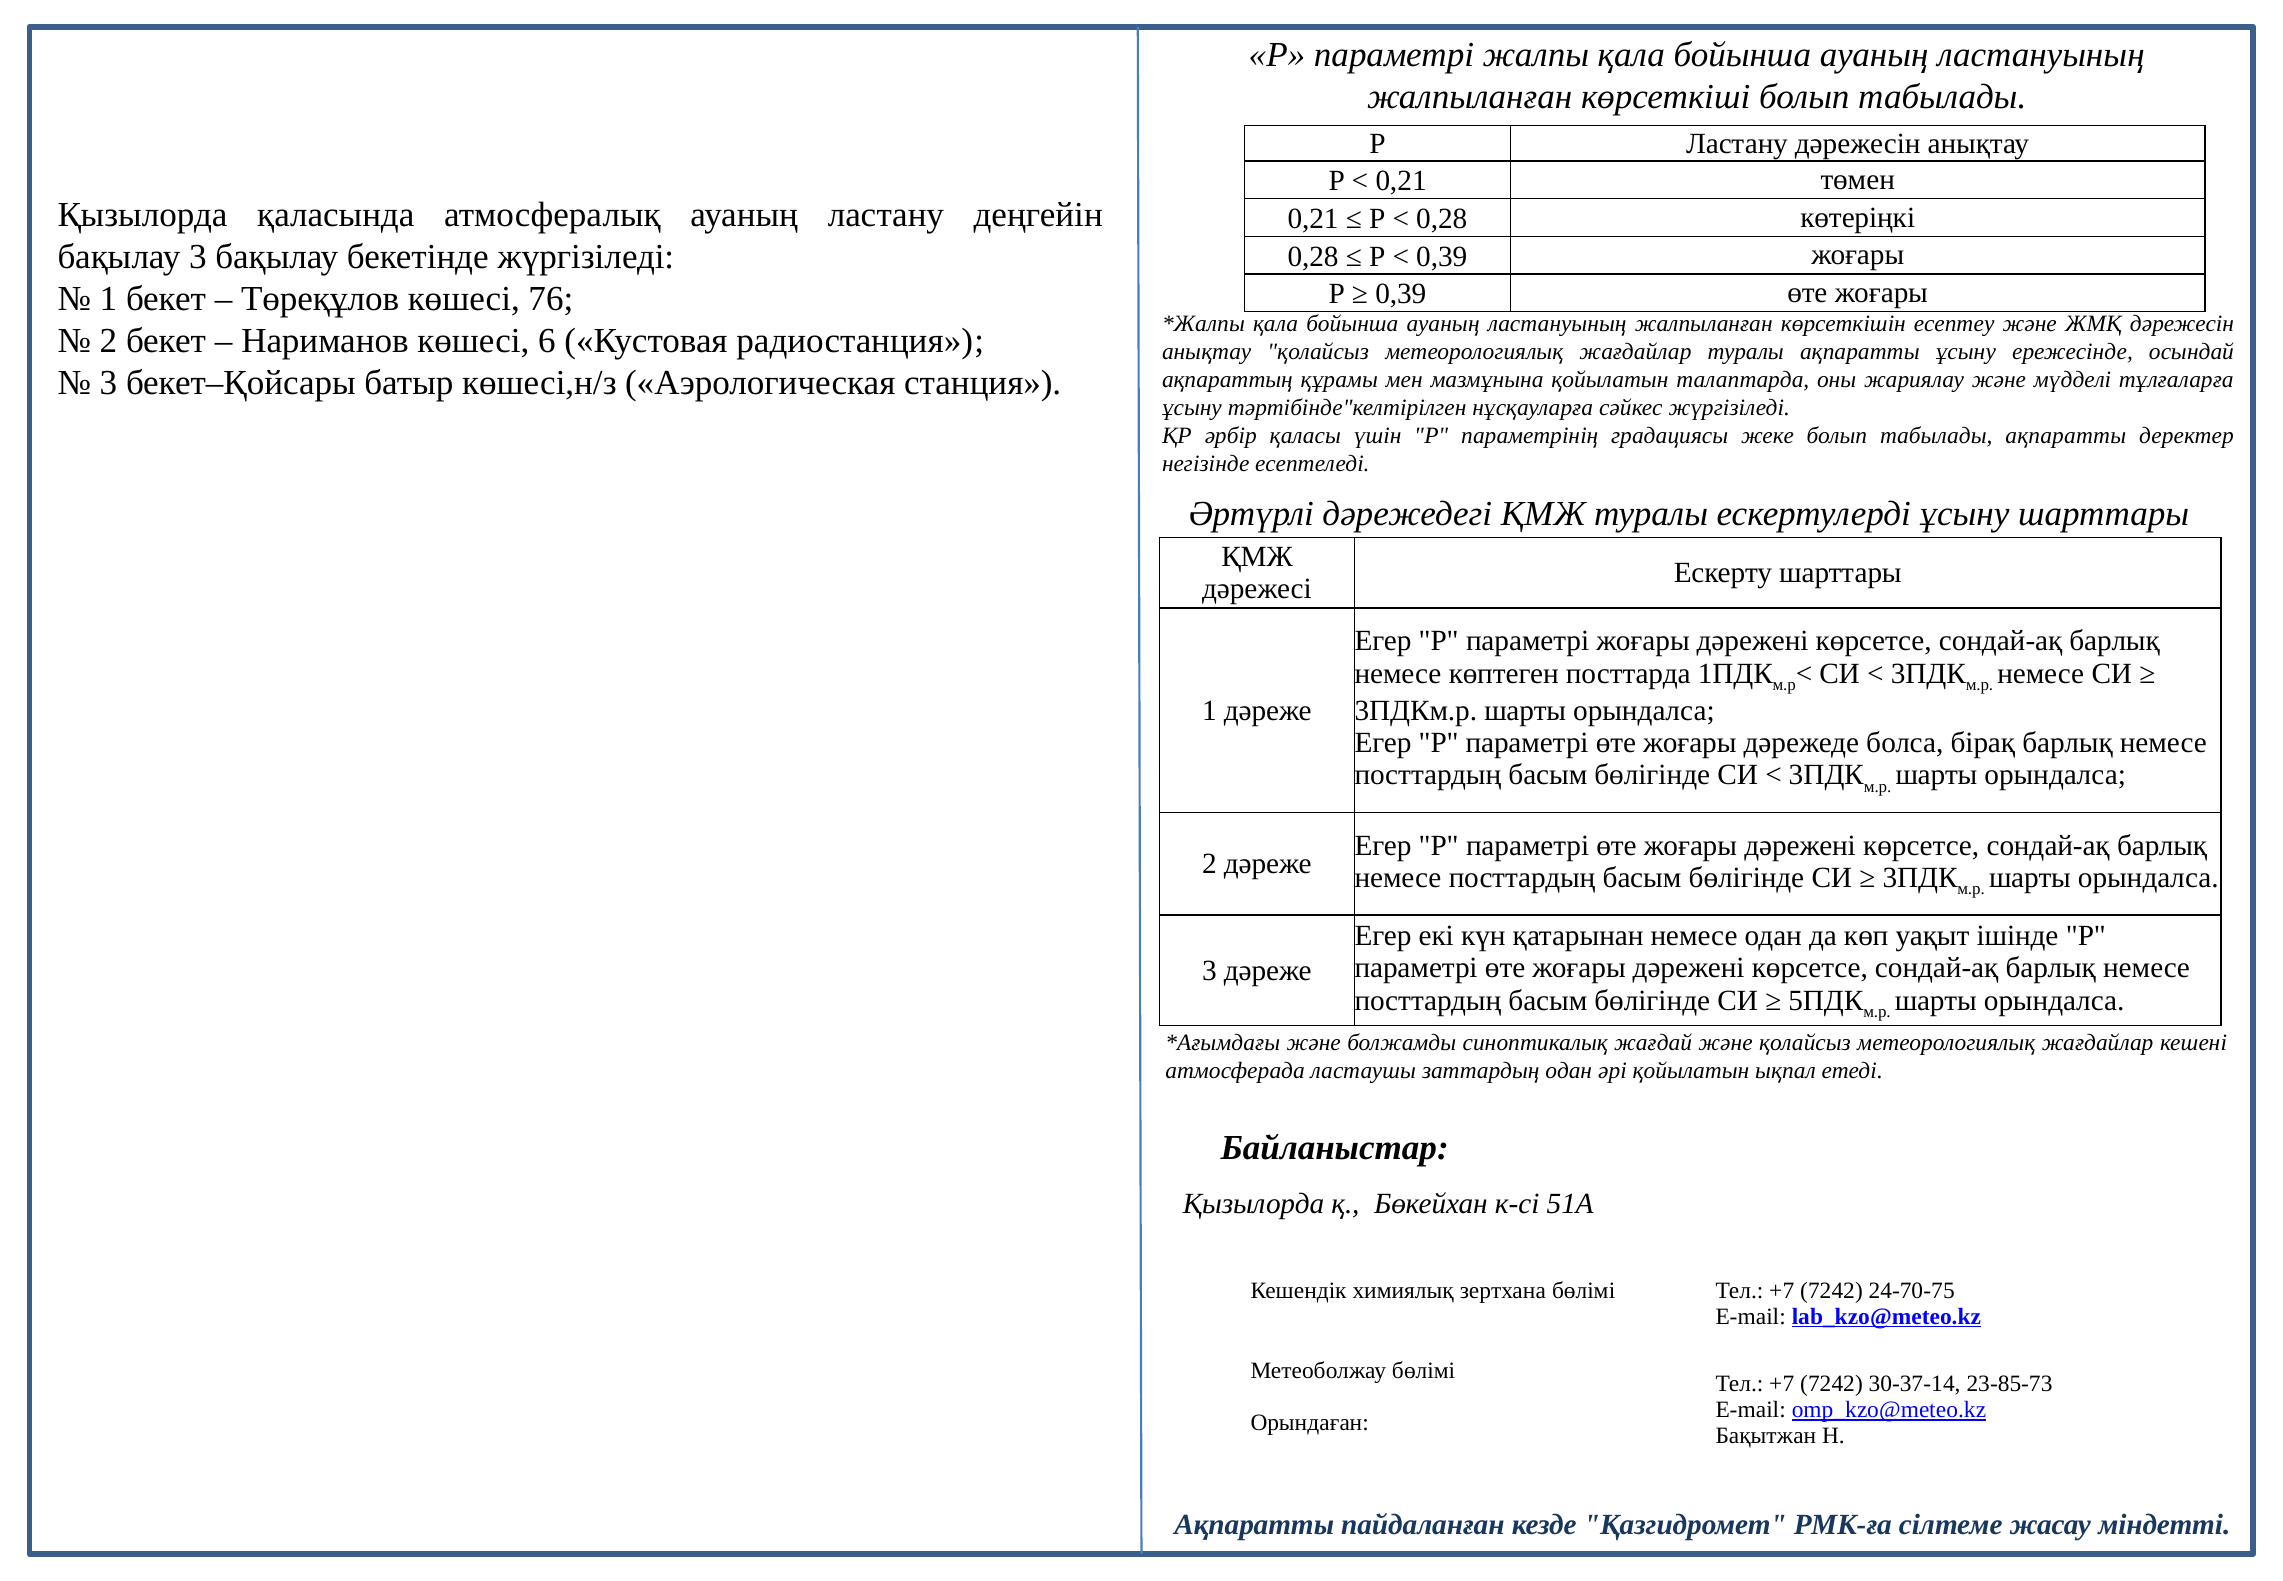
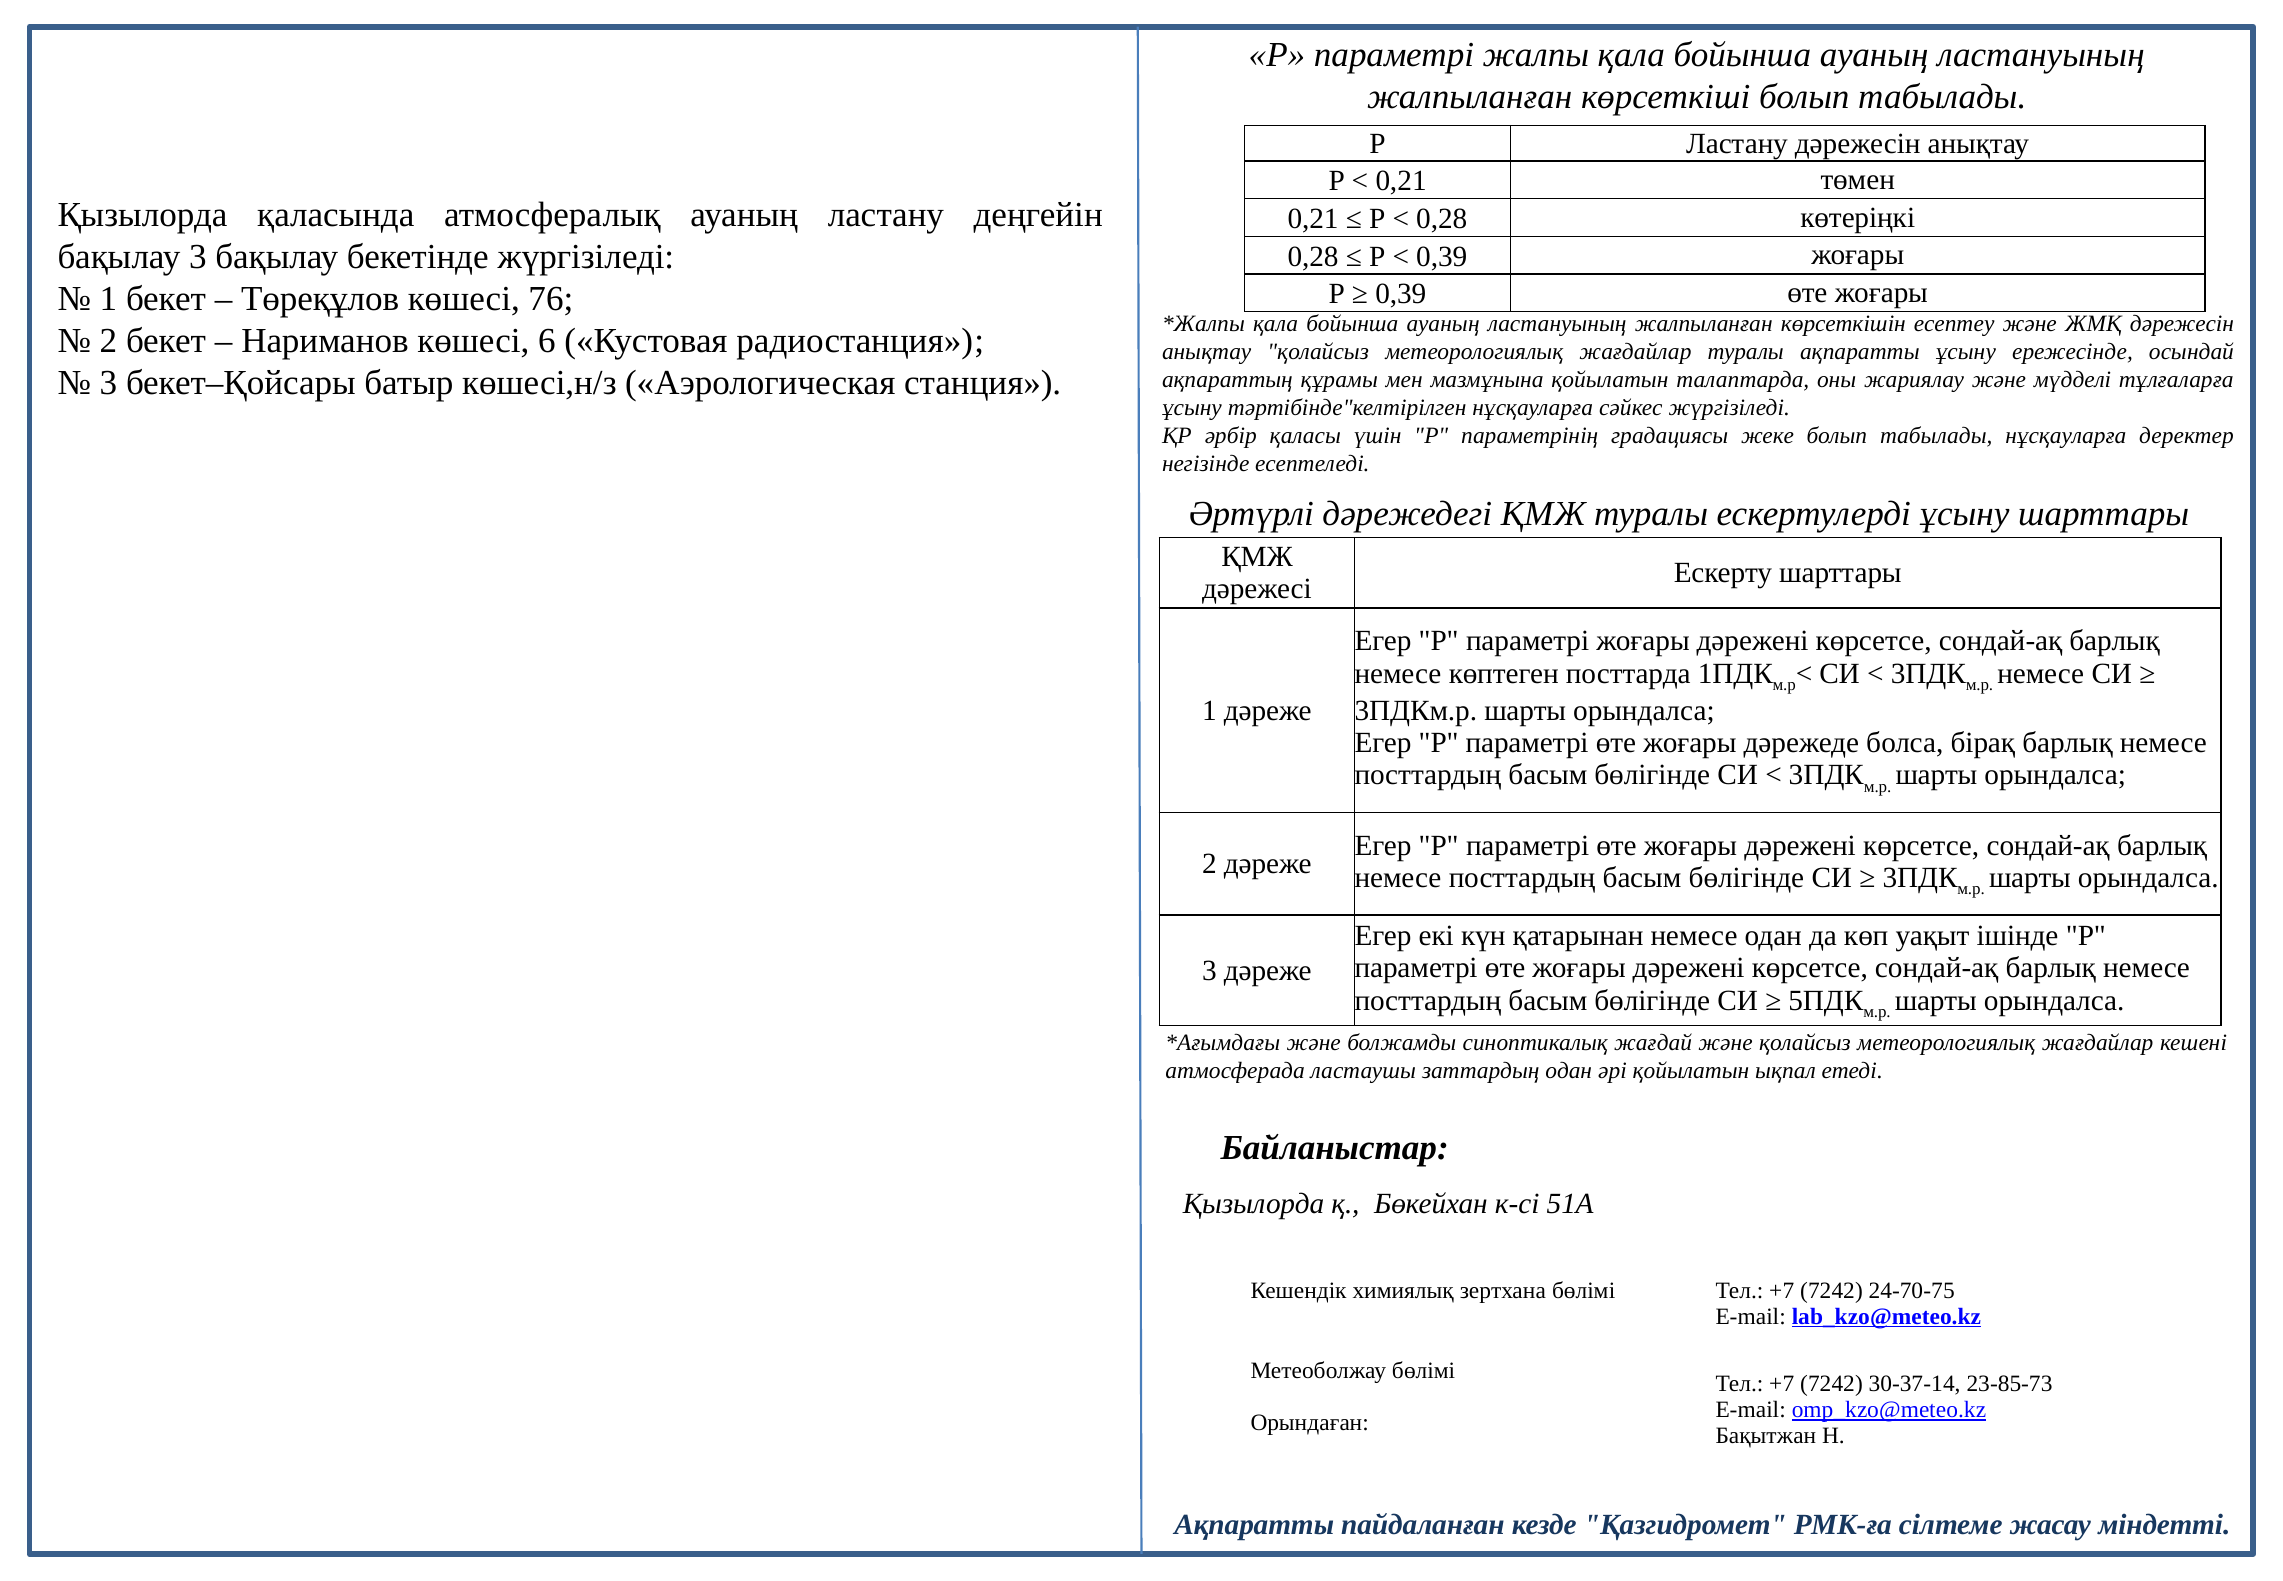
табылады ақпаратты: ақпаратты -> нұсқауларға (2066, 436)
